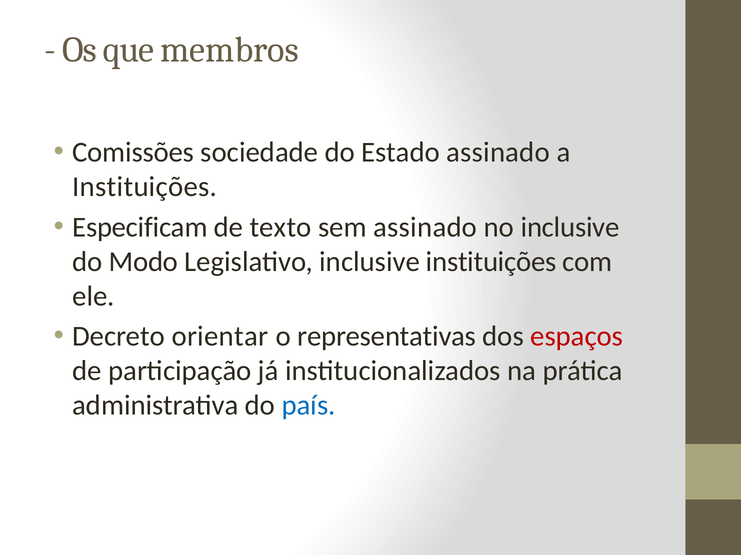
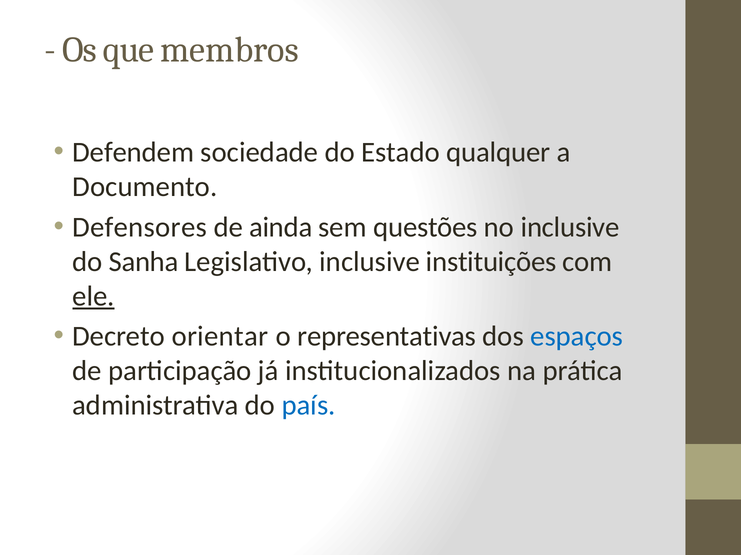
Comissões: Comissões -> Defendem (133, 153)
Estado assinado: assinado -> qualquer (498, 153)
Instituições: Instituições -> Documento (145, 187)
Especificam: Especificam -> Defensores (140, 227)
texto: texto -> ainda (281, 227)
sem assinado: assinado -> questões (425, 227)
Modo: Modo -> Sanha (144, 262)
ele underline: none -> present (93, 296)
espaços colour: red -> blue (577, 337)
